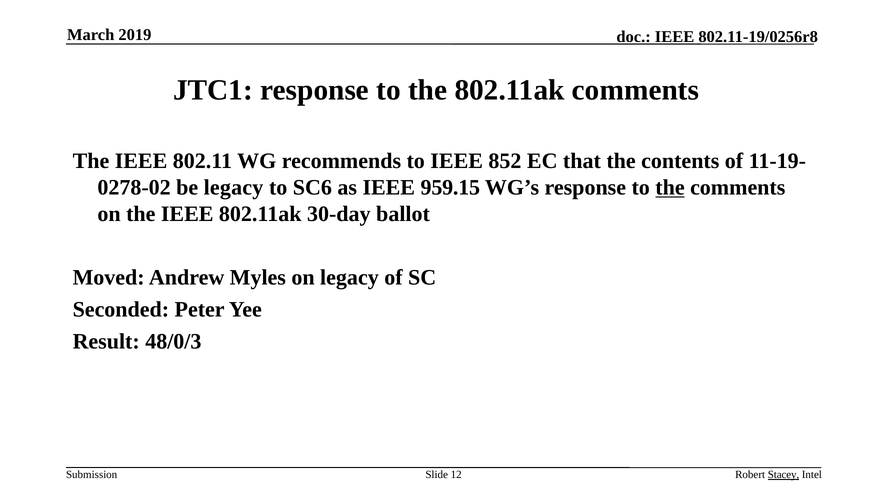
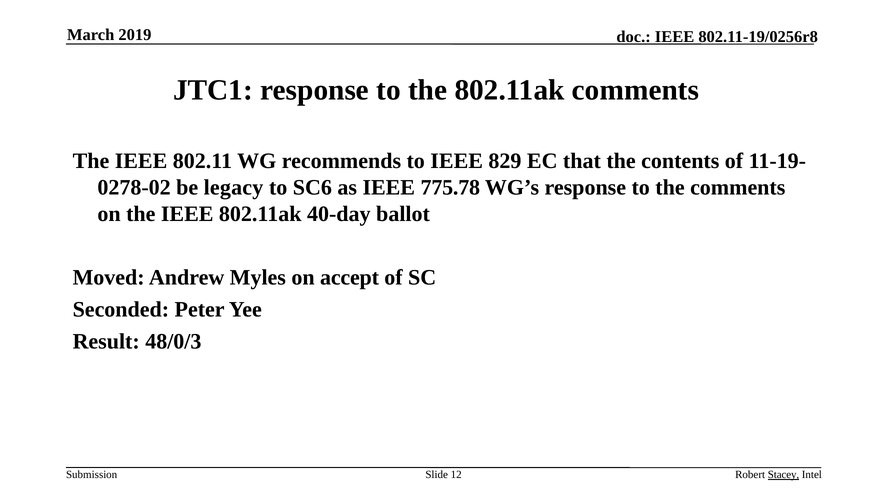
852: 852 -> 829 (505, 161)
959.15: 959.15 -> 775.78 (450, 187)
the underline: present -> none (670, 187)
30-day: 30-day -> 40-day (339, 214)
on legacy: legacy -> accept (350, 278)
